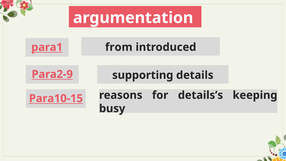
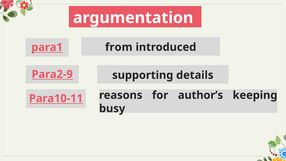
Para10-15: Para10-15 -> Para10-11 (56, 98)
details’s: details’s -> author’s (201, 95)
